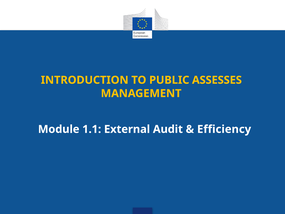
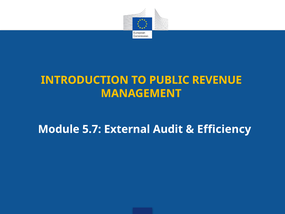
ASSESSES: ASSESSES -> REVENUE (217, 80)
1.1: 1.1 -> 5.7 (92, 129)
